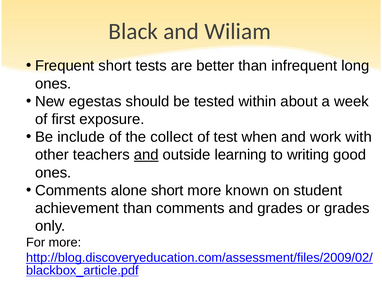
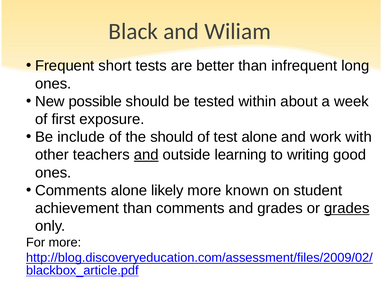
egestas: egestas -> possible (95, 102)
the collect: collect -> should (172, 137)
test when: when -> alone (259, 137)
alone short: short -> likely (167, 191)
grades underline: none -> present (347, 209)
